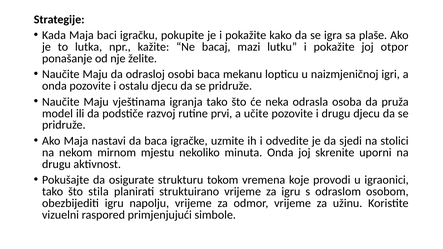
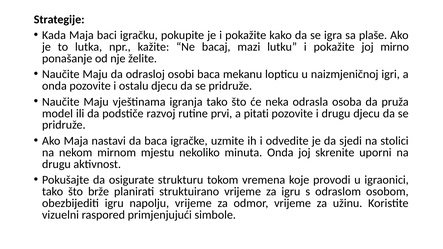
otpor: otpor -> mirno (395, 47)
učite: učite -> pitati (256, 113)
stila: stila -> brže (99, 192)
